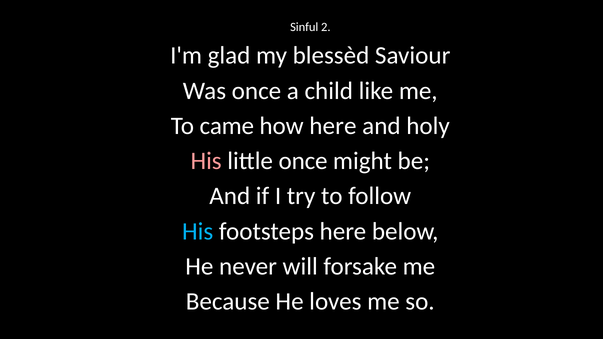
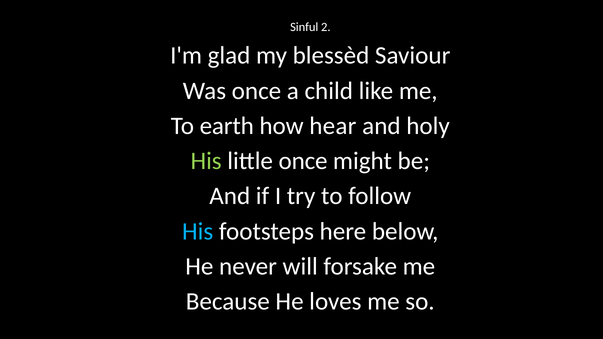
came: came -> earth (227, 126)
how here: here -> hear (333, 126)
His colour: pink -> light green (206, 161)
